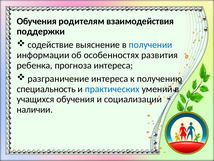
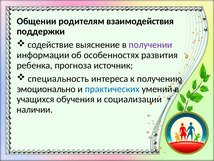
Обучения: Обучения -> Общении (37, 21)
получении colour: blue -> purple (151, 45)
прогноза интереса: интереса -> источник (113, 65)
разграничение: разграничение -> специальность (58, 78)
специальность: специальность -> эмоционально (46, 89)
